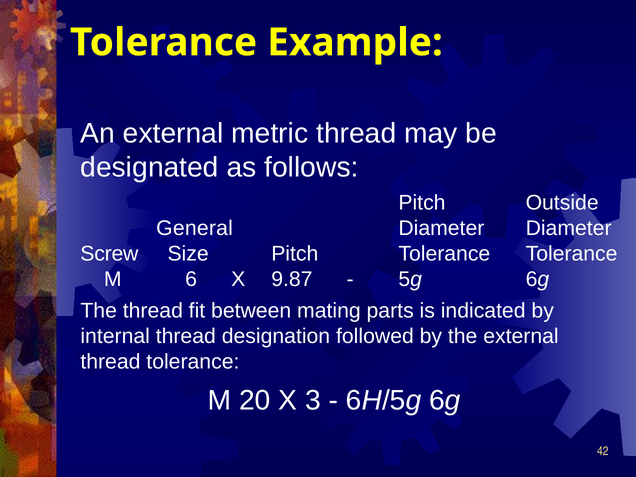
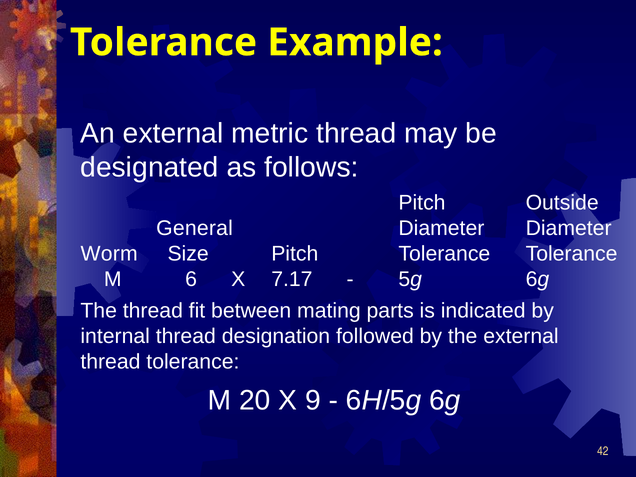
Screw: Screw -> Worm (109, 254)
9.87: 9.87 -> 7.17 (292, 279)
3: 3 -> 9 (313, 400)
